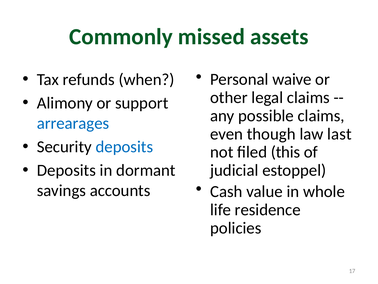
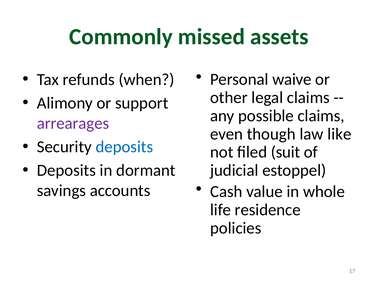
arrearages colour: blue -> purple (73, 123)
last: last -> like (339, 134)
this: this -> suit (286, 152)
